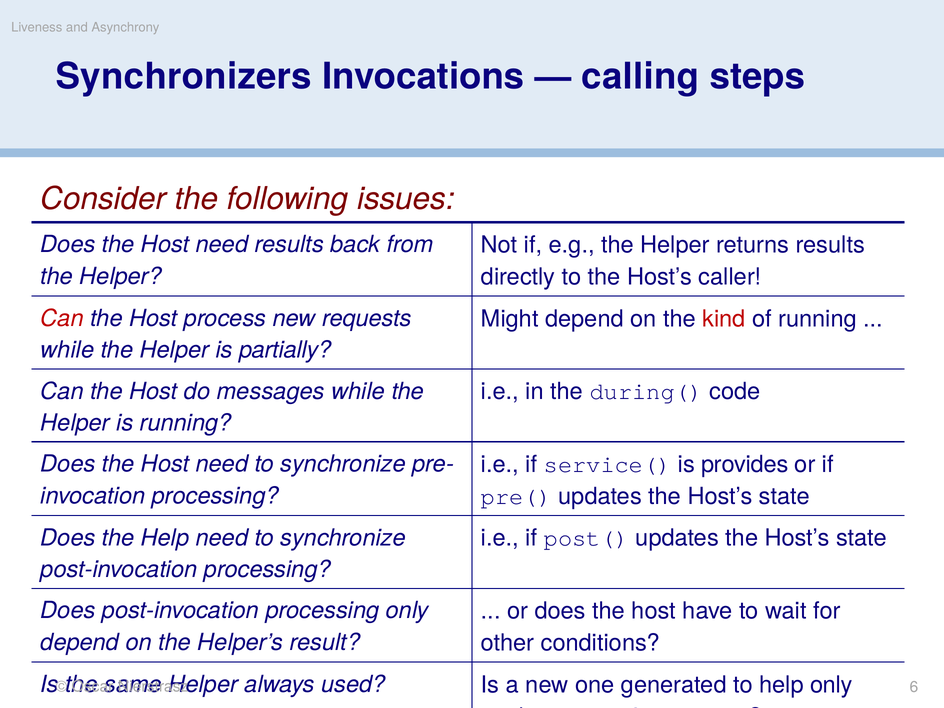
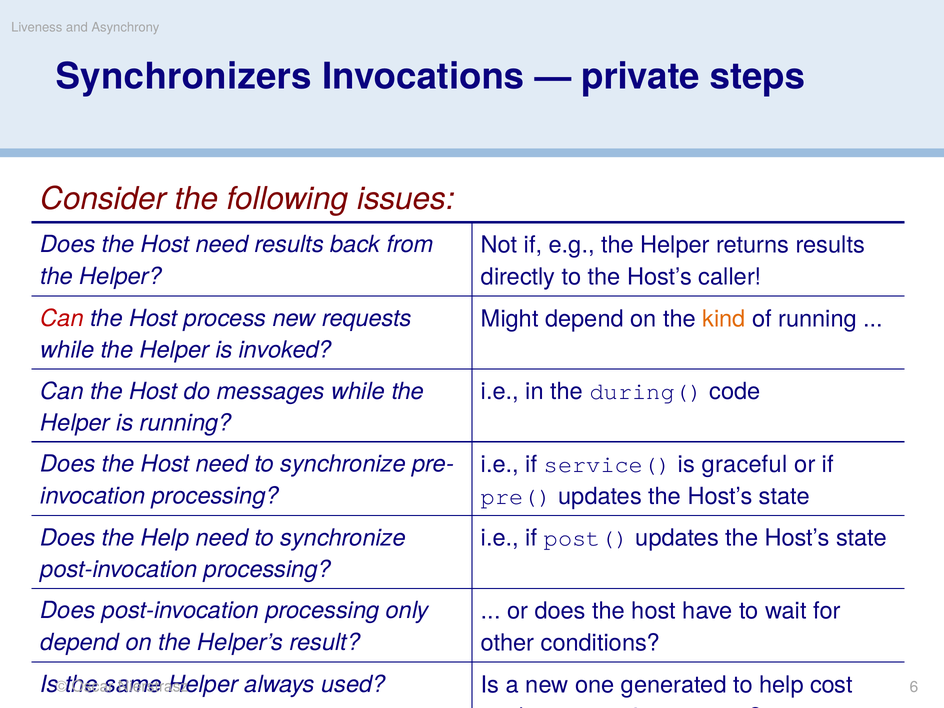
calling: calling -> private (641, 77)
kind colour: red -> orange (724, 319)
partially: partially -> invoked (285, 350)
provides: provides -> graceful (745, 464)
help only: only -> cost (831, 685)
